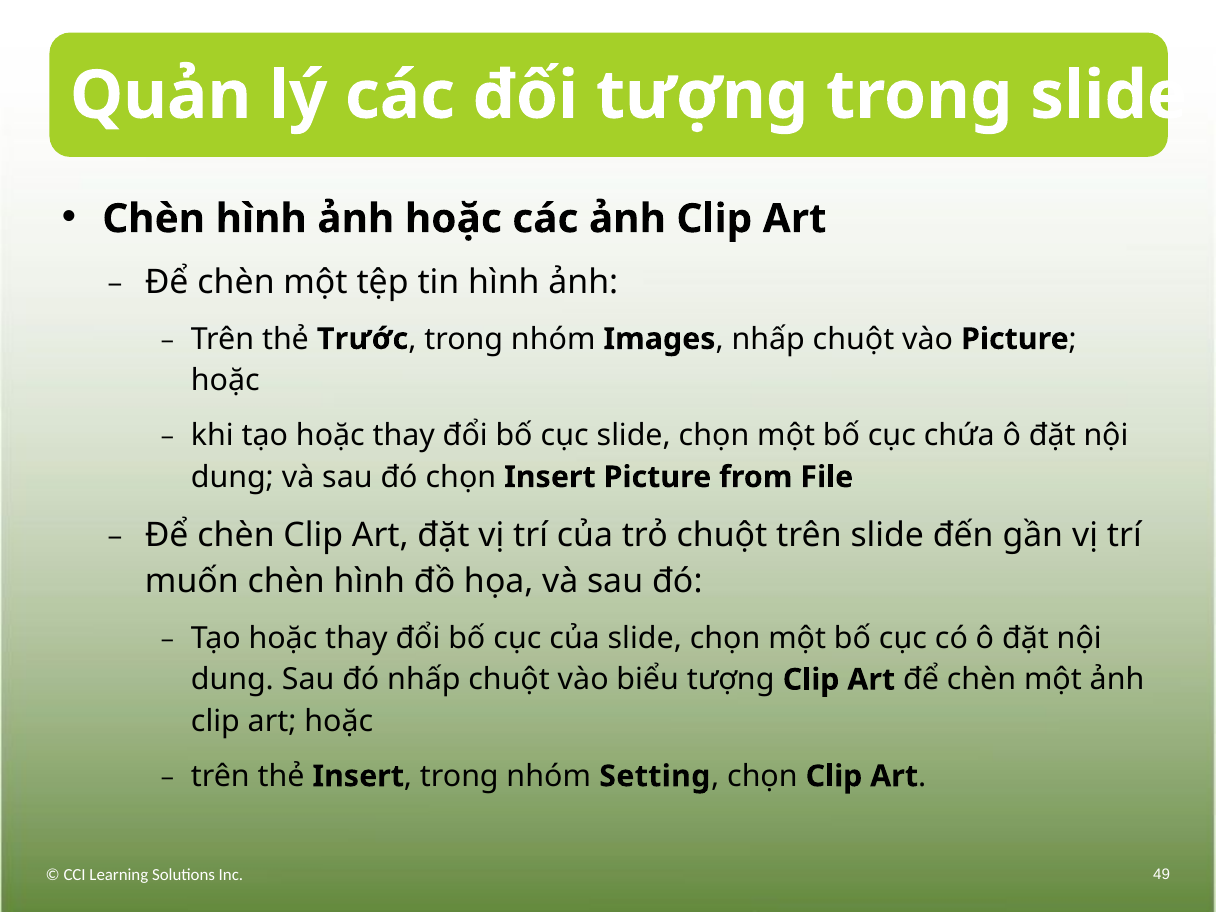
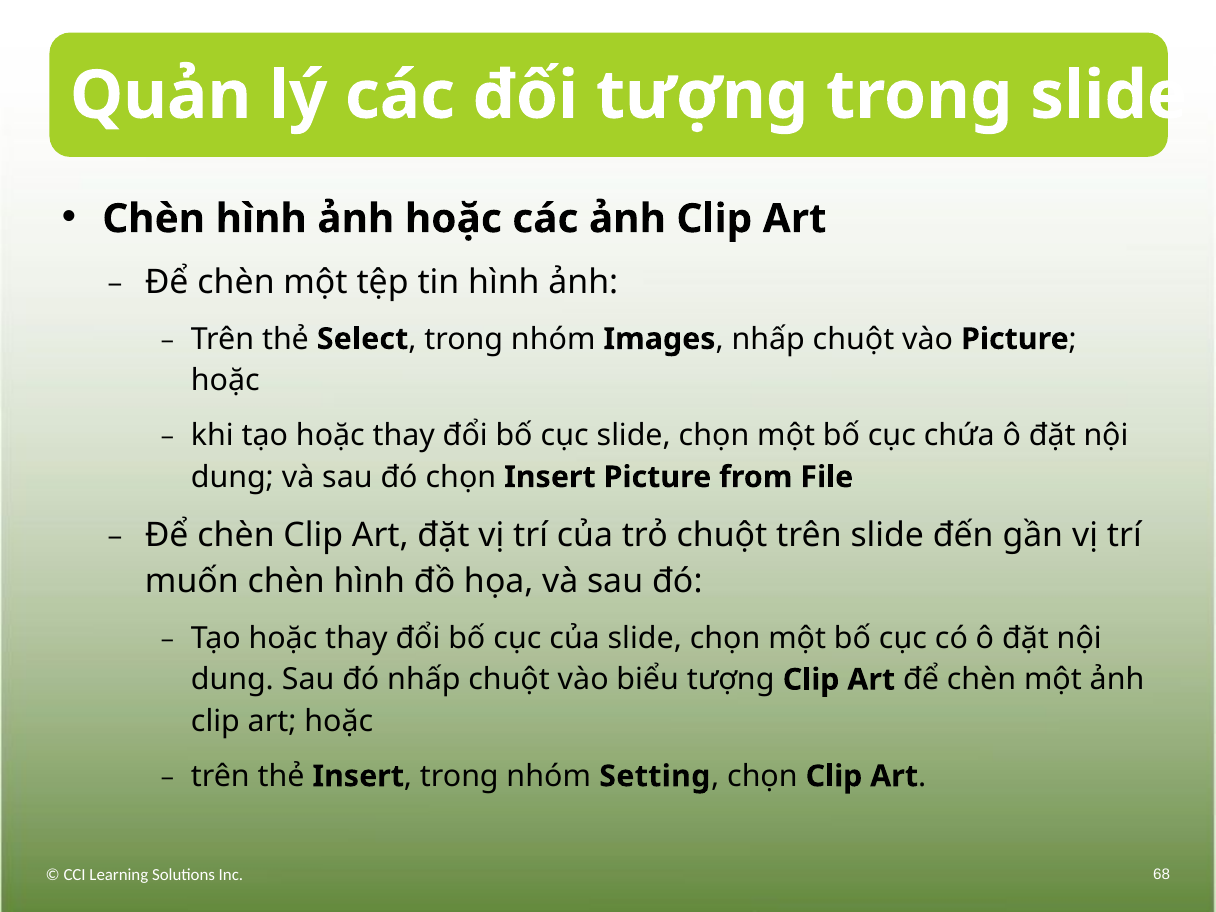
Trước: Trước -> Select (363, 339)
49: 49 -> 68 (1162, 875)
